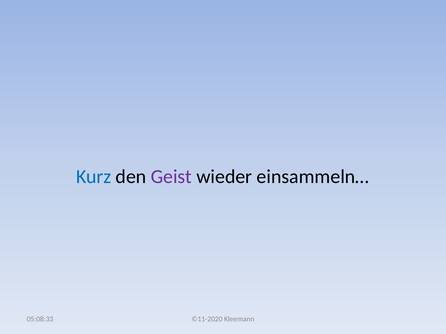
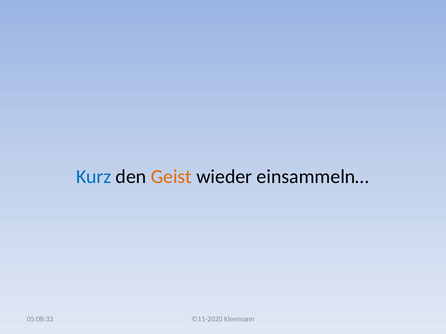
Geist colour: purple -> orange (171, 177)
